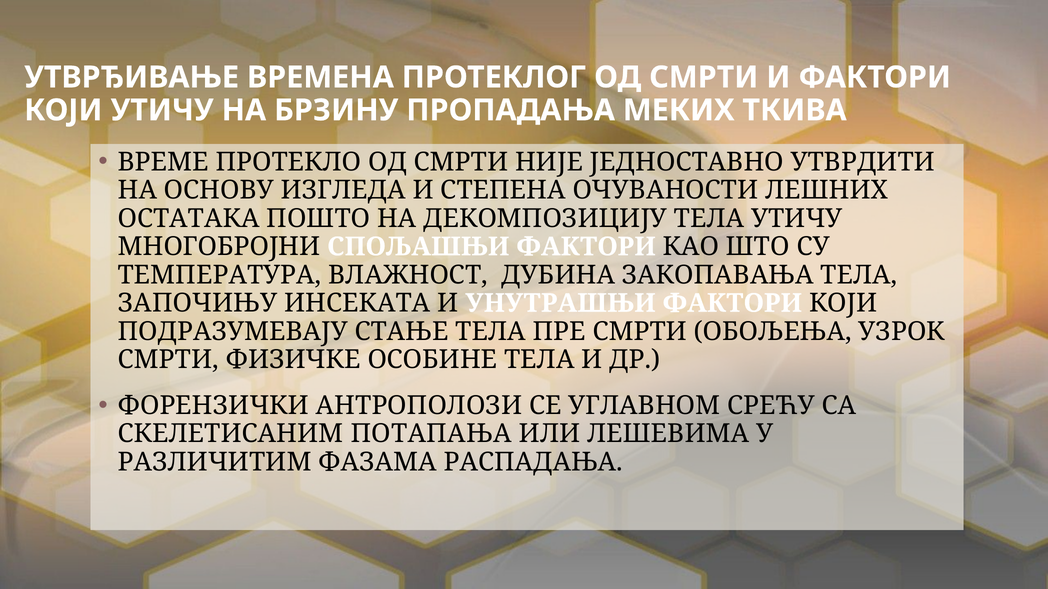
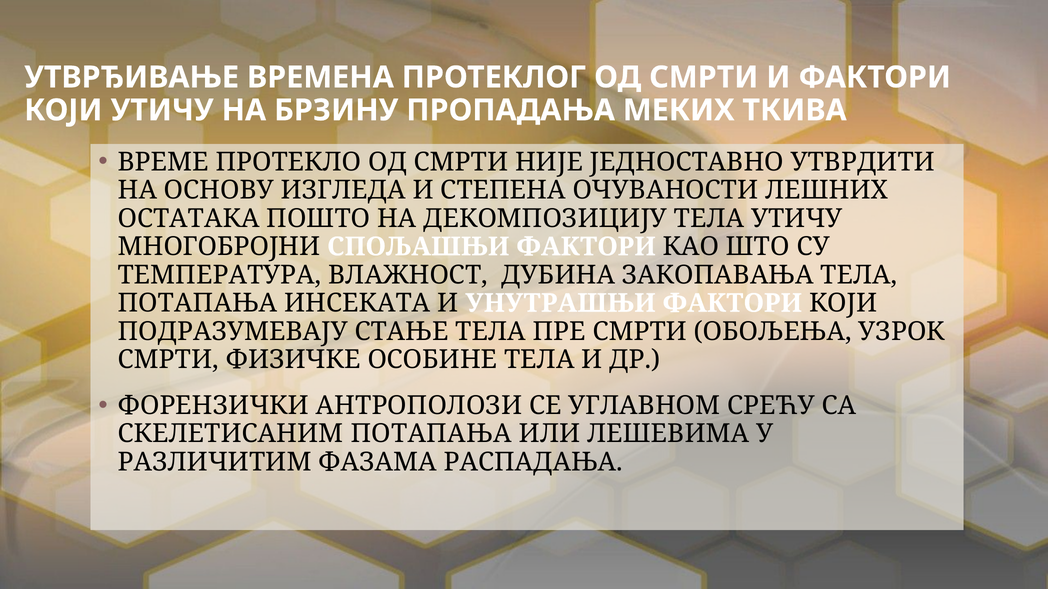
ЗАПОЧИЊУ: ЗАПОЧИЊУ -> ПОТАПАЊА (198, 304)
